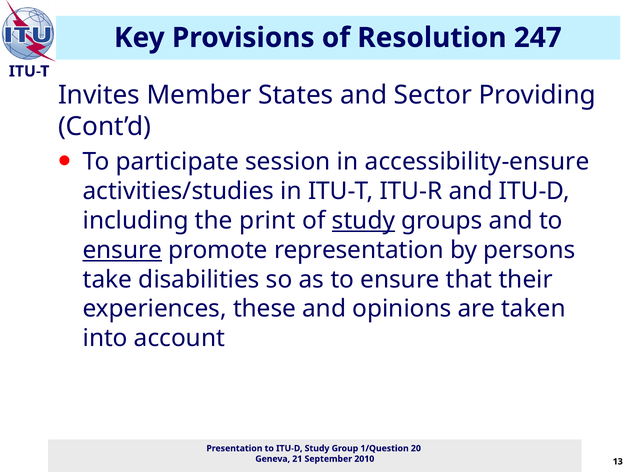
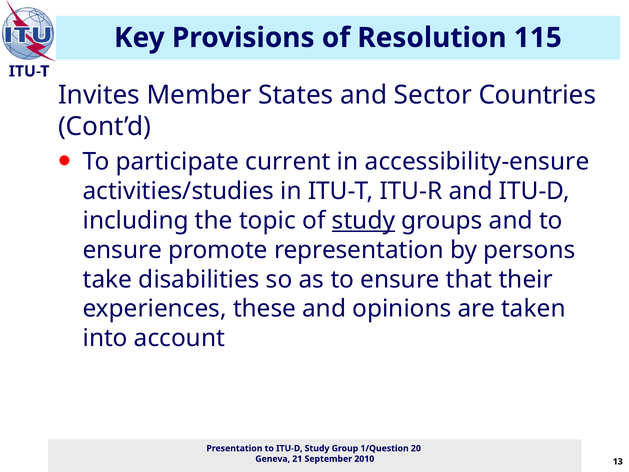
247: 247 -> 115 (538, 38)
Providing: Providing -> Countries (537, 95)
session: session -> current (288, 162)
print: print -> topic (268, 221)
ensure underline: present -> none (122, 250)
